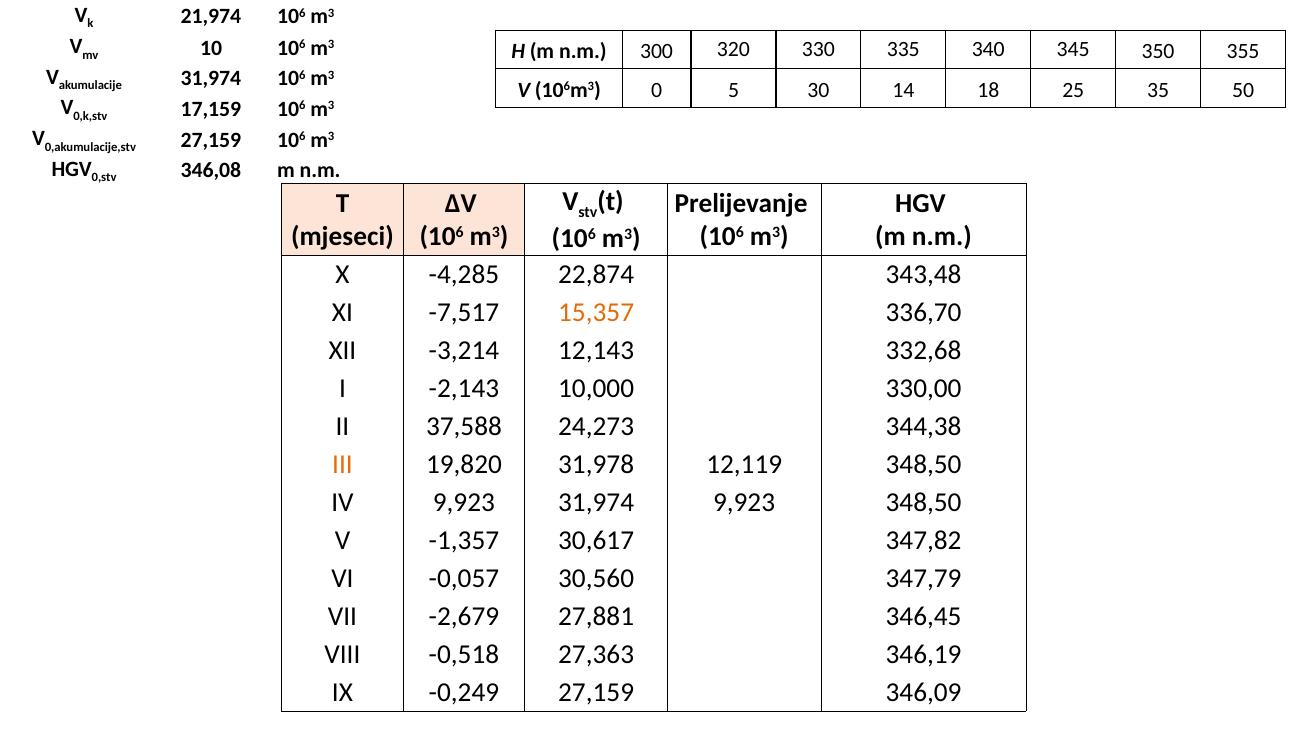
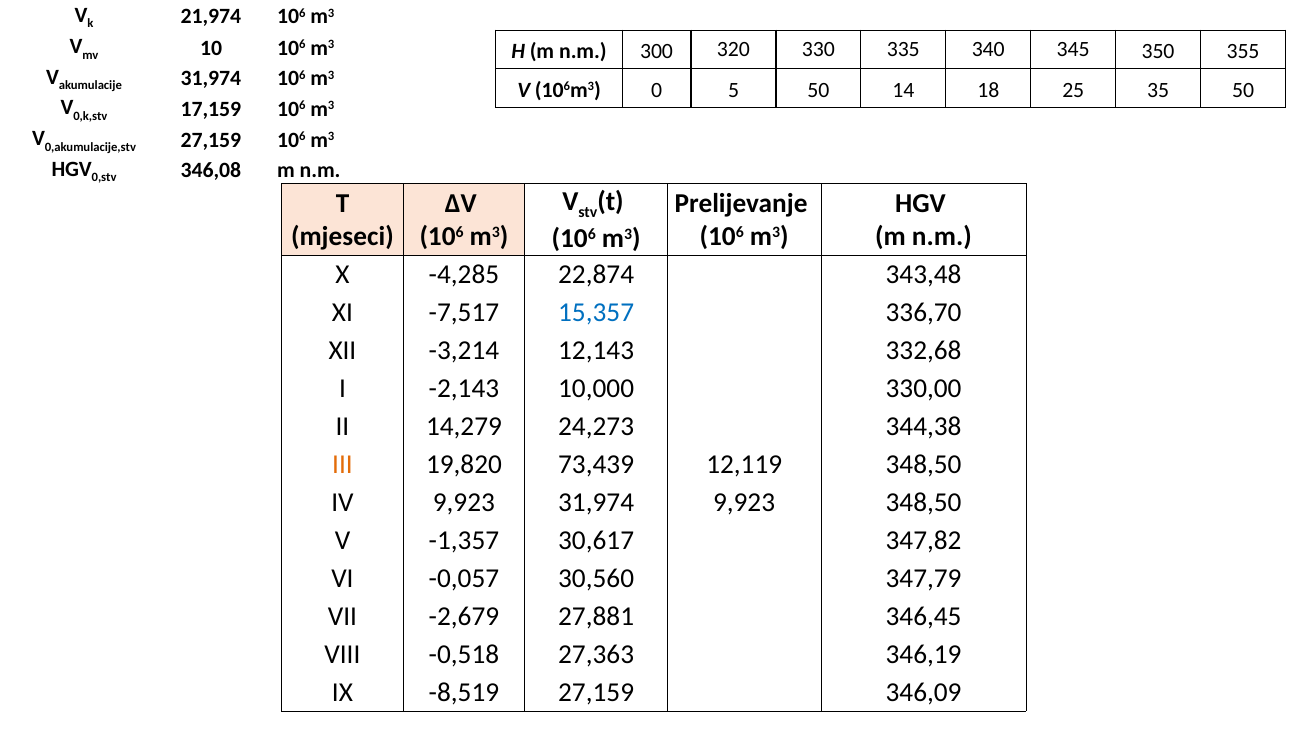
5 30: 30 -> 50 (818, 90)
15,357 colour: orange -> blue (596, 313)
37,588: 37,588 -> 14,279 (464, 427)
31,978: 31,978 -> 73,439 (596, 465)
-0,249: -0,249 -> -8,519 (464, 692)
